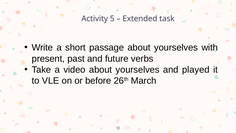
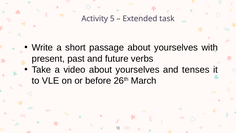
played: played -> tenses (196, 70)
